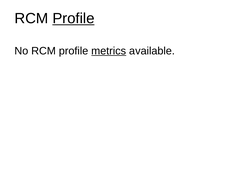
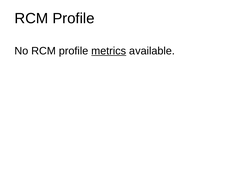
Profile underline: present -> none (73, 18)
